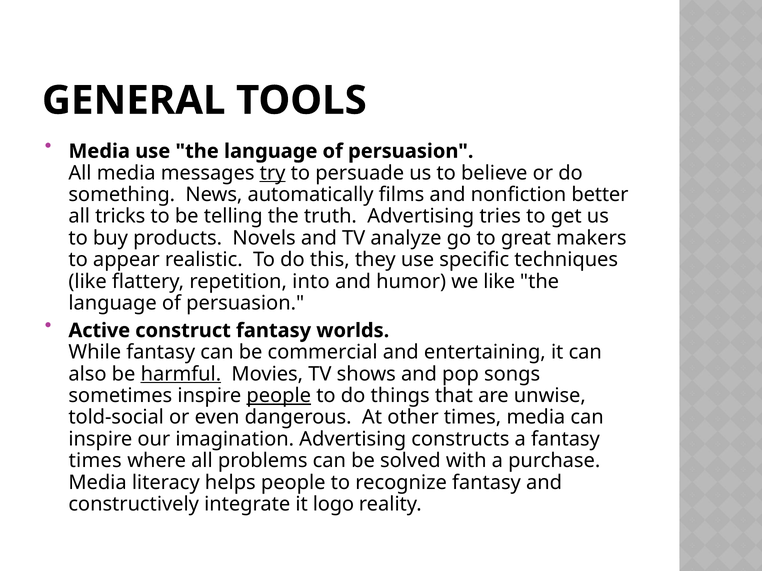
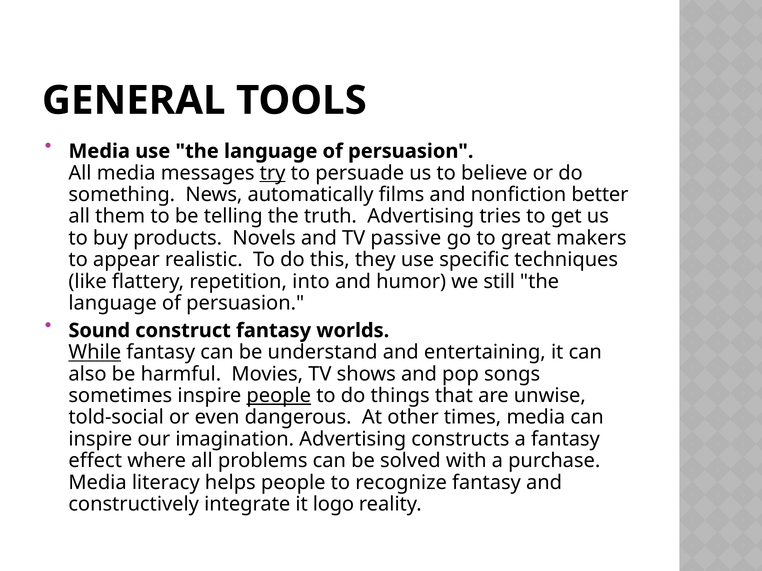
tricks: tricks -> them (120, 217)
analyze: analyze -> passive (406, 238)
we like: like -> still (499, 282)
Active: Active -> Sound (99, 331)
While underline: none -> present (95, 353)
commercial: commercial -> understand (323, 353)
harmful underline: present -> none (181, 374)
times: times -> effect (95, 461)
